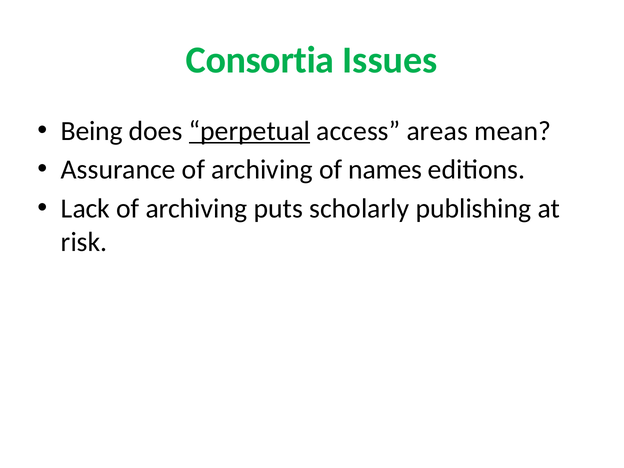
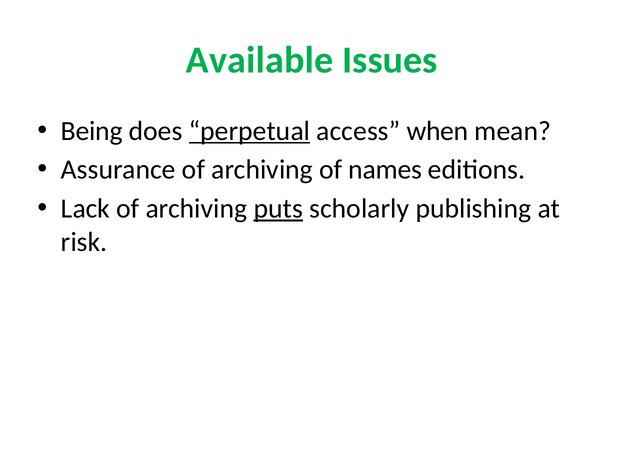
Consortia: Consortia -> Available (260, 60)
areas: areas -> when (437, 131)
puts underline: none -> present (278, 209)
